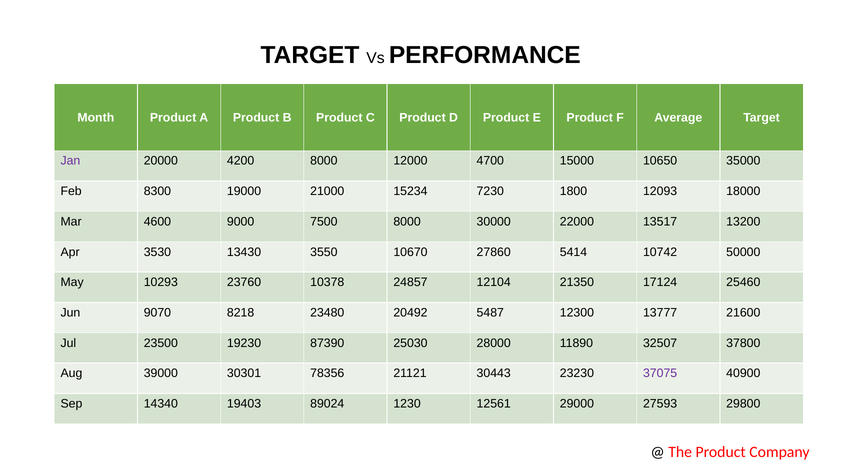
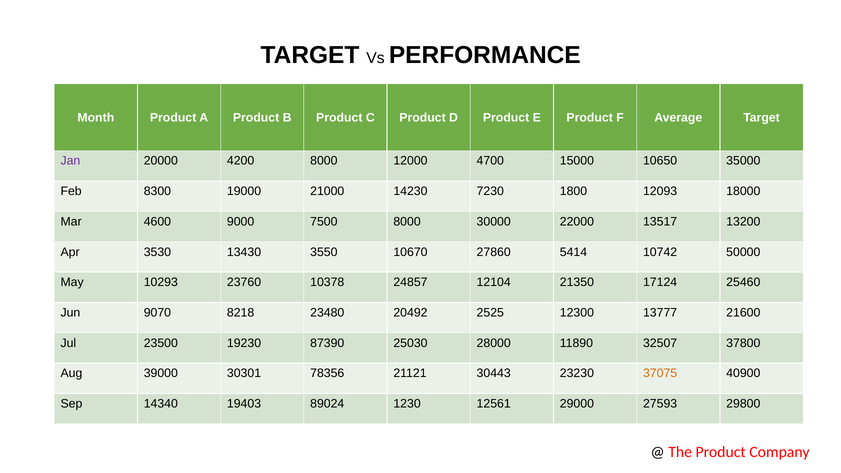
15234: 15234 -> 14230 (410, 191)
5487: 5487 -> 2525 (490, 313)
37075 colour: purple -> orange (660, 373)
